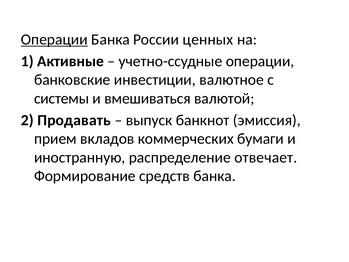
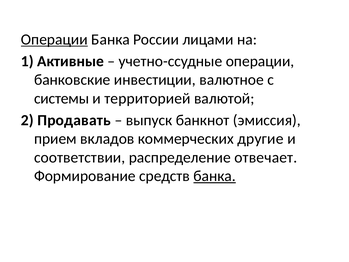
ценных: ценных -> лицами (208, 39)
вмешиваться: вмешиваться -> территорией (147, 98)
бумаги: бумаги -> другие (260, 139)
иностранную: иностранную -> соответствии (80, 157)
банка underline: none -> present (215, 176)
